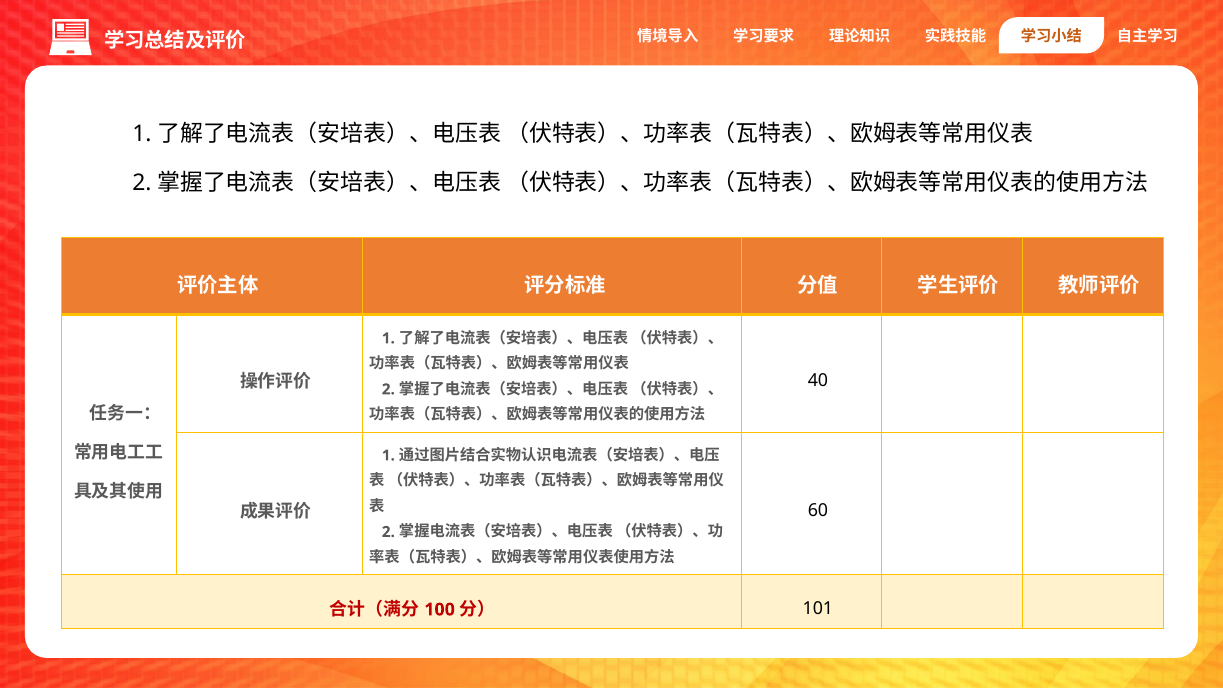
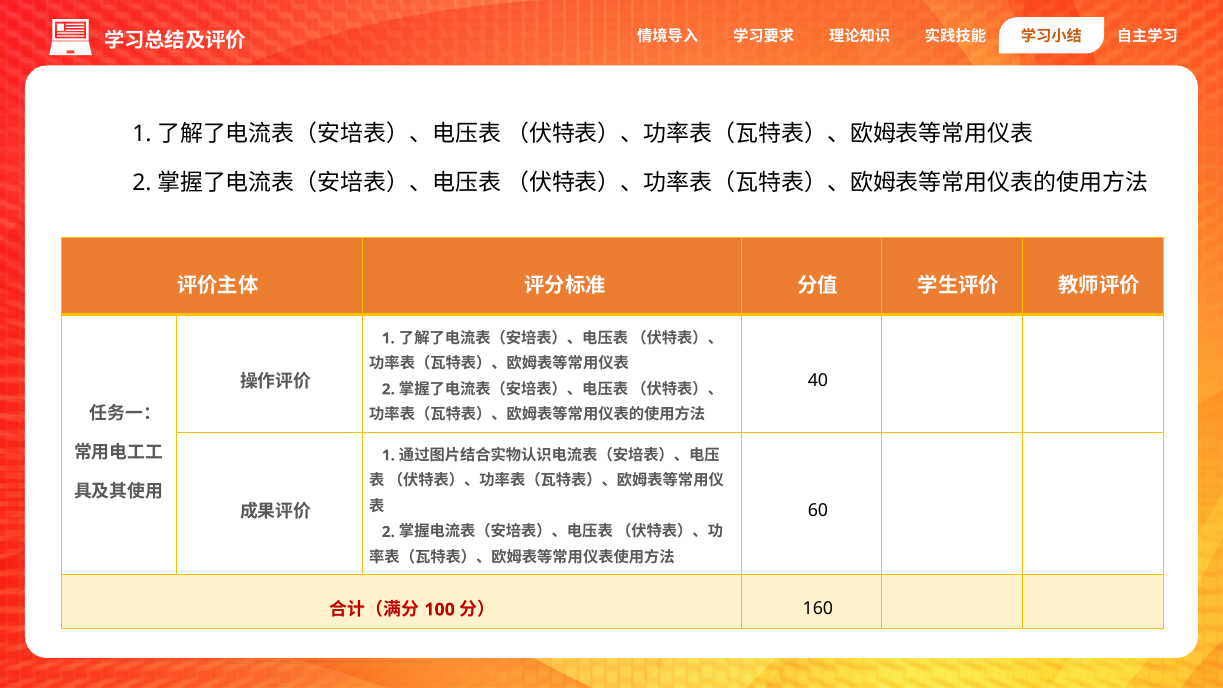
101: 101 -> 160 (818, 608)
